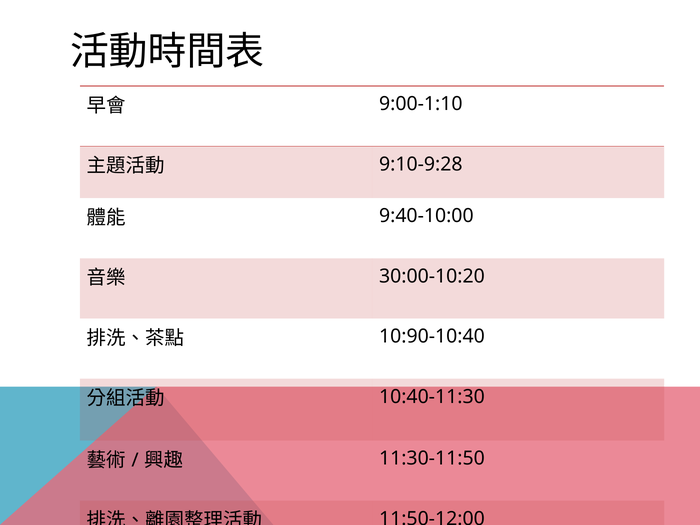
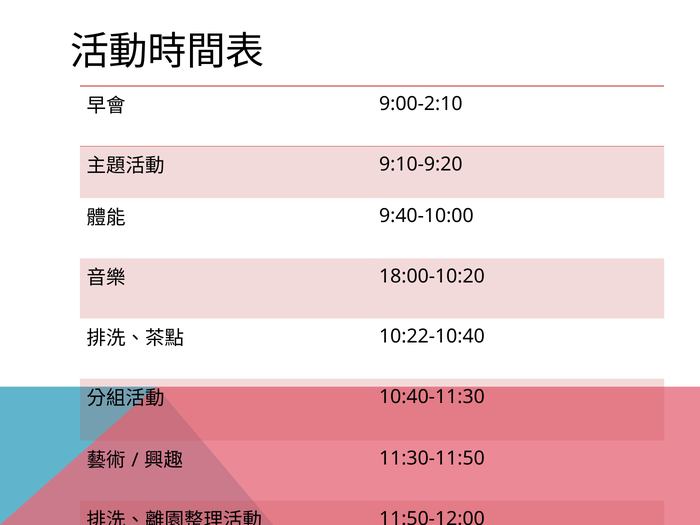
9:00-1:10: 9:00-1:10 -> 9:00-2:10 (421, 104)
9:10-9:28: 9:10-9:28 -> 9:10-9:20 (421, 164)
30:00-10:20: 30:00-10:20 -> 18:00-10:20 (432, 276)
10:90-10:40: 10:90-10:40 -> 10:22-10:40 (432, 336)
